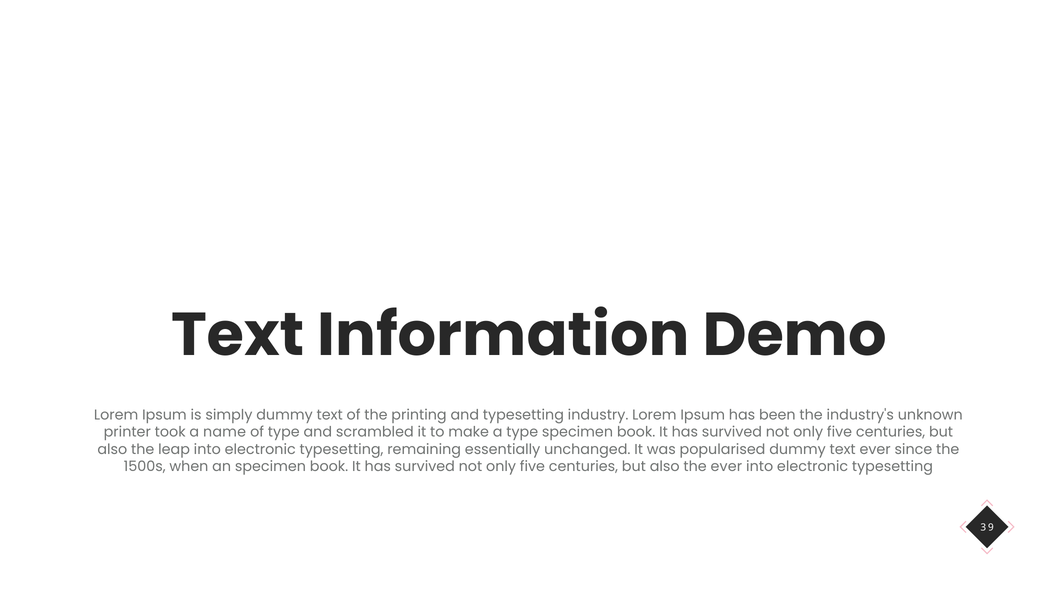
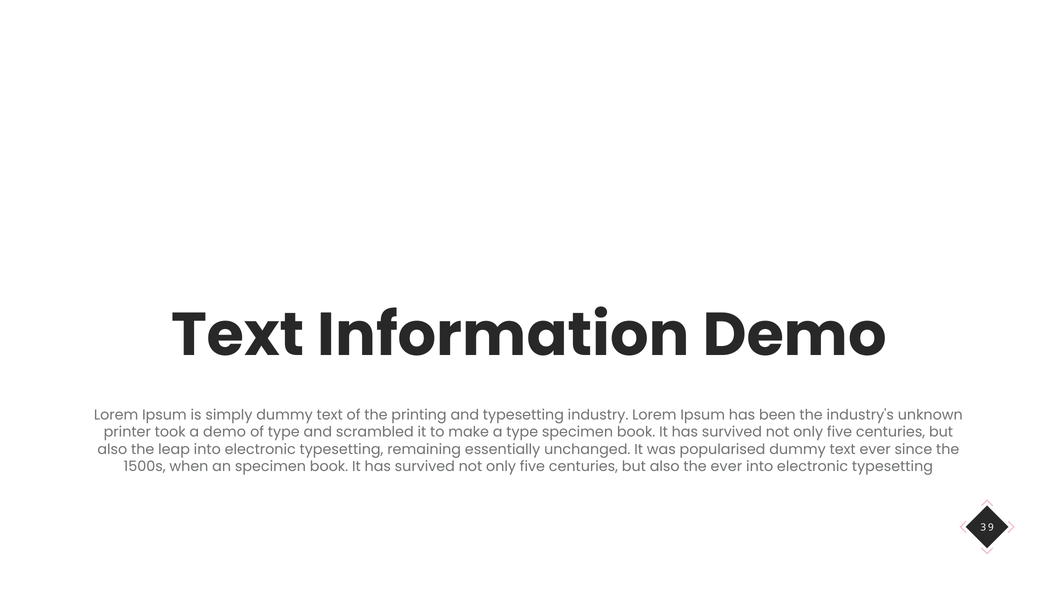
a name: name -> demo (225, 432)
